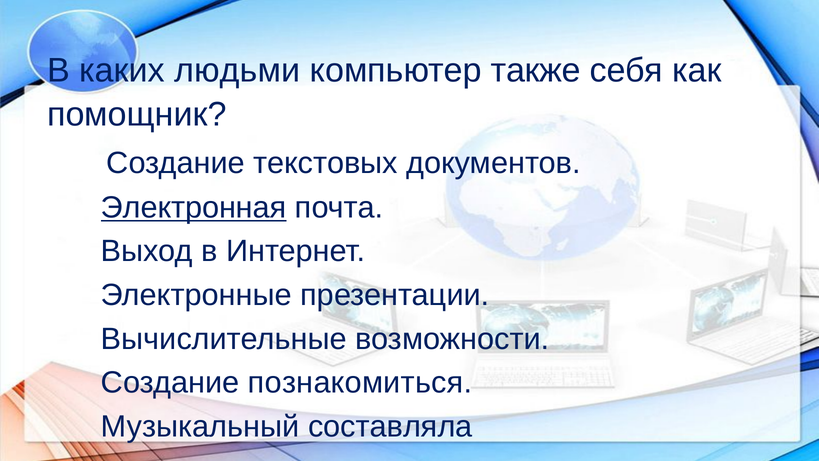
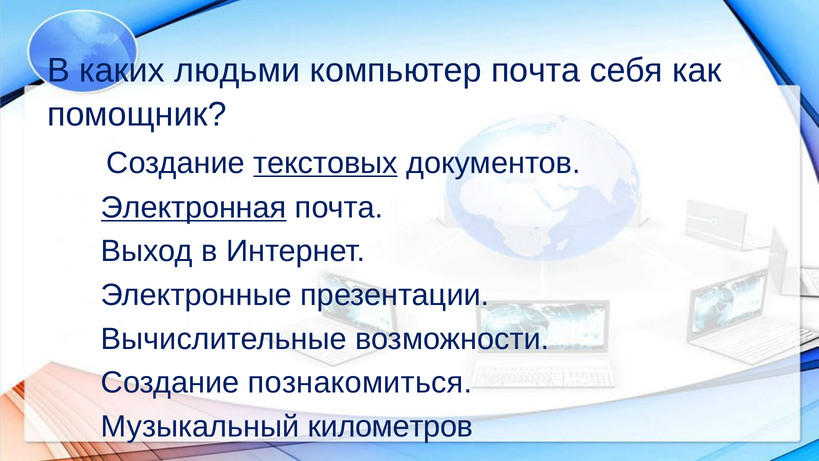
компьютер также: также -> почта (536, 70)
текстовых underline: none -> present (326, 163)
составляла: составляла -> километров (390, 426)
